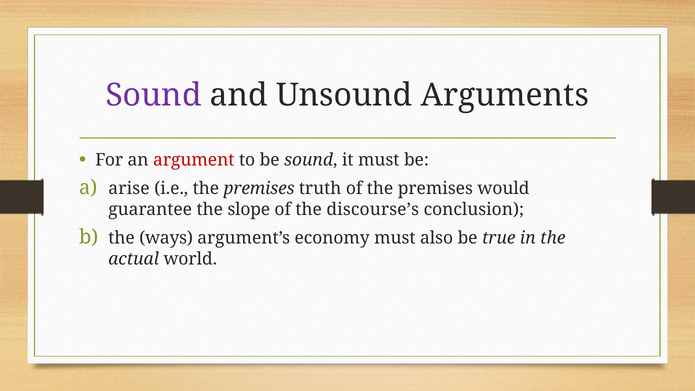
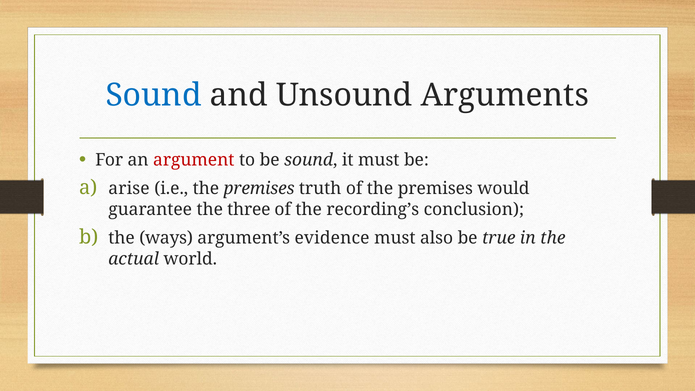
Sound colour: purple -> blue (154, 95)
slope: slope -> three (249, 210)
discourse’s: discourse’s -> recording’s (373, 210)
economy: economy -> evidence (332, 238)
